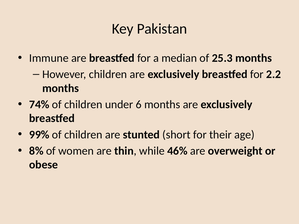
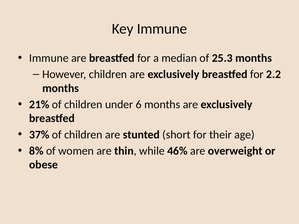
Key Pakistan: Pakistan -> Immune (162, 29)
74%: 74% -> 21% (39, 105)
99%: 99% -> 37% (39, 135)
